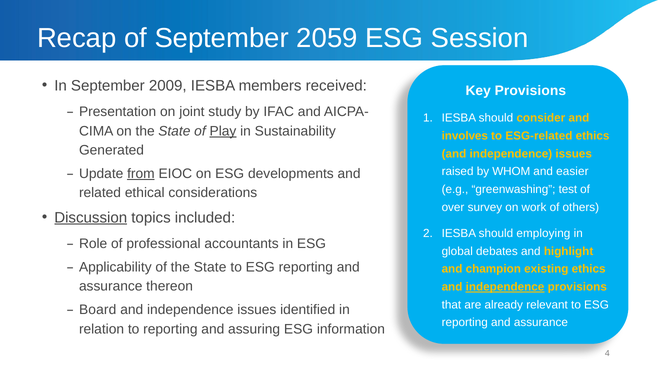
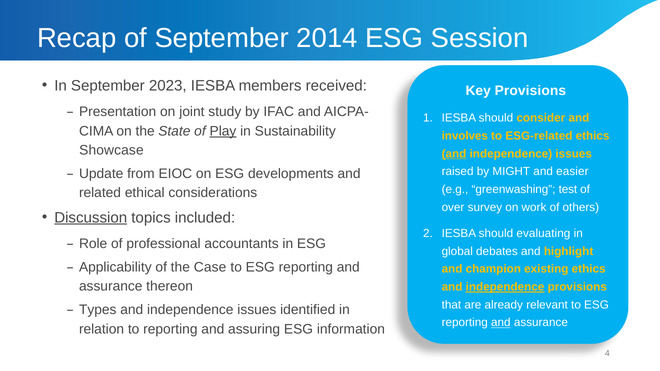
2059: 2059 -> 2014 (327, 38)
2009: 2009 -> 2023 (168, 86)
Generated: Generated -> Showcase (111, 150)
and underline: none -> present (454, 154)
WHOM: WHOM -> MIGHT (511, 172)
from underline: present -> none (141, 174)
employing: employing -> evaluating (543, 234)
of the State: State -> Case (210, 267)
Board: Board -> Types (98, 310)
and underline: none -> present (501, 323)
